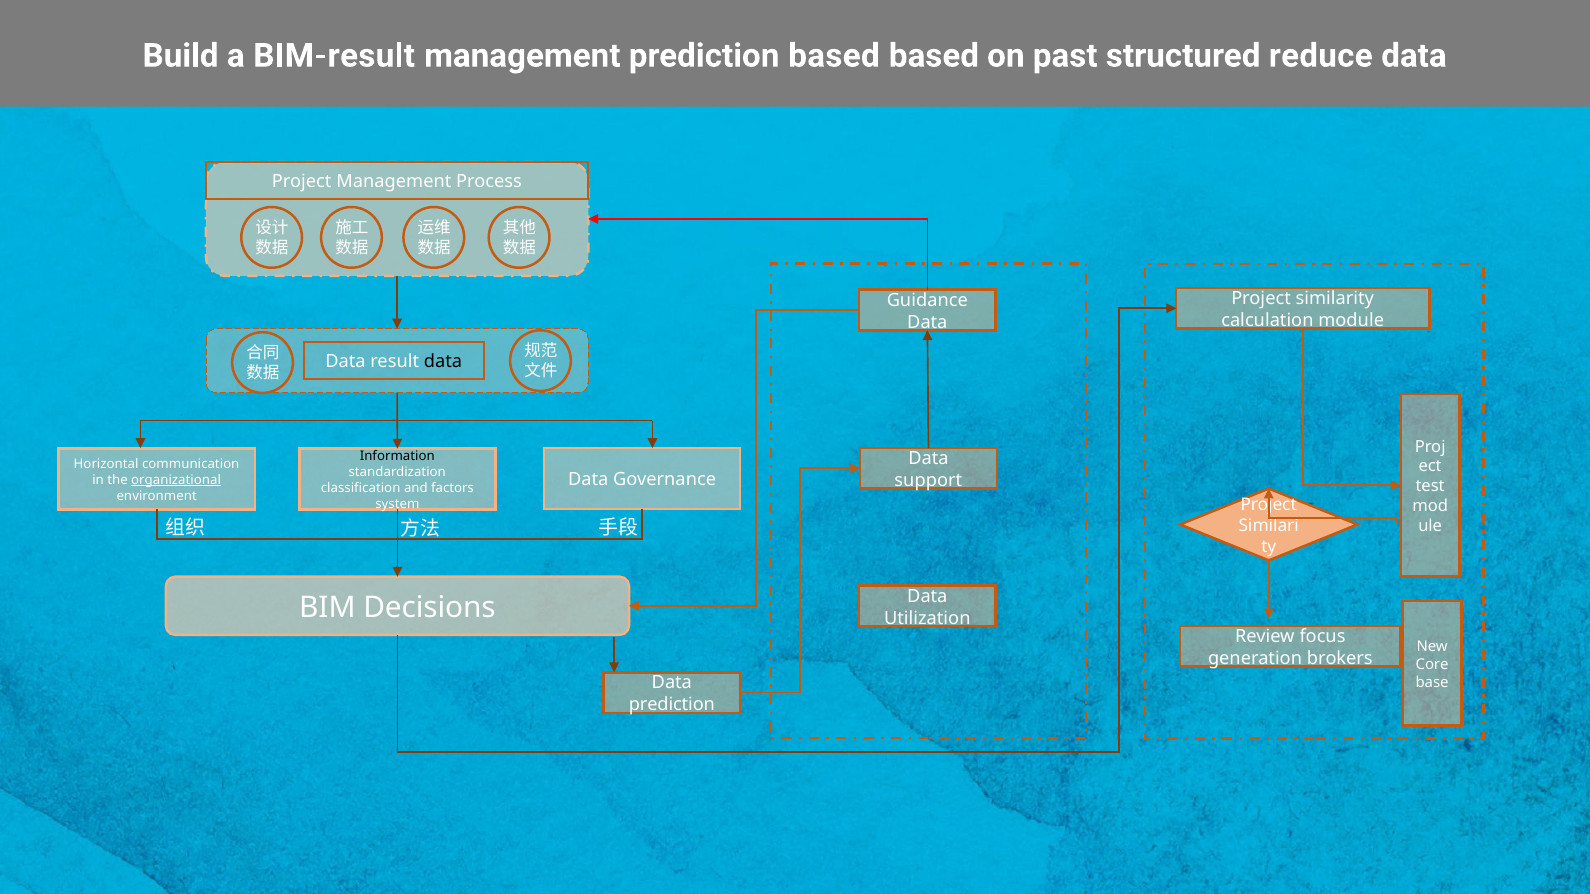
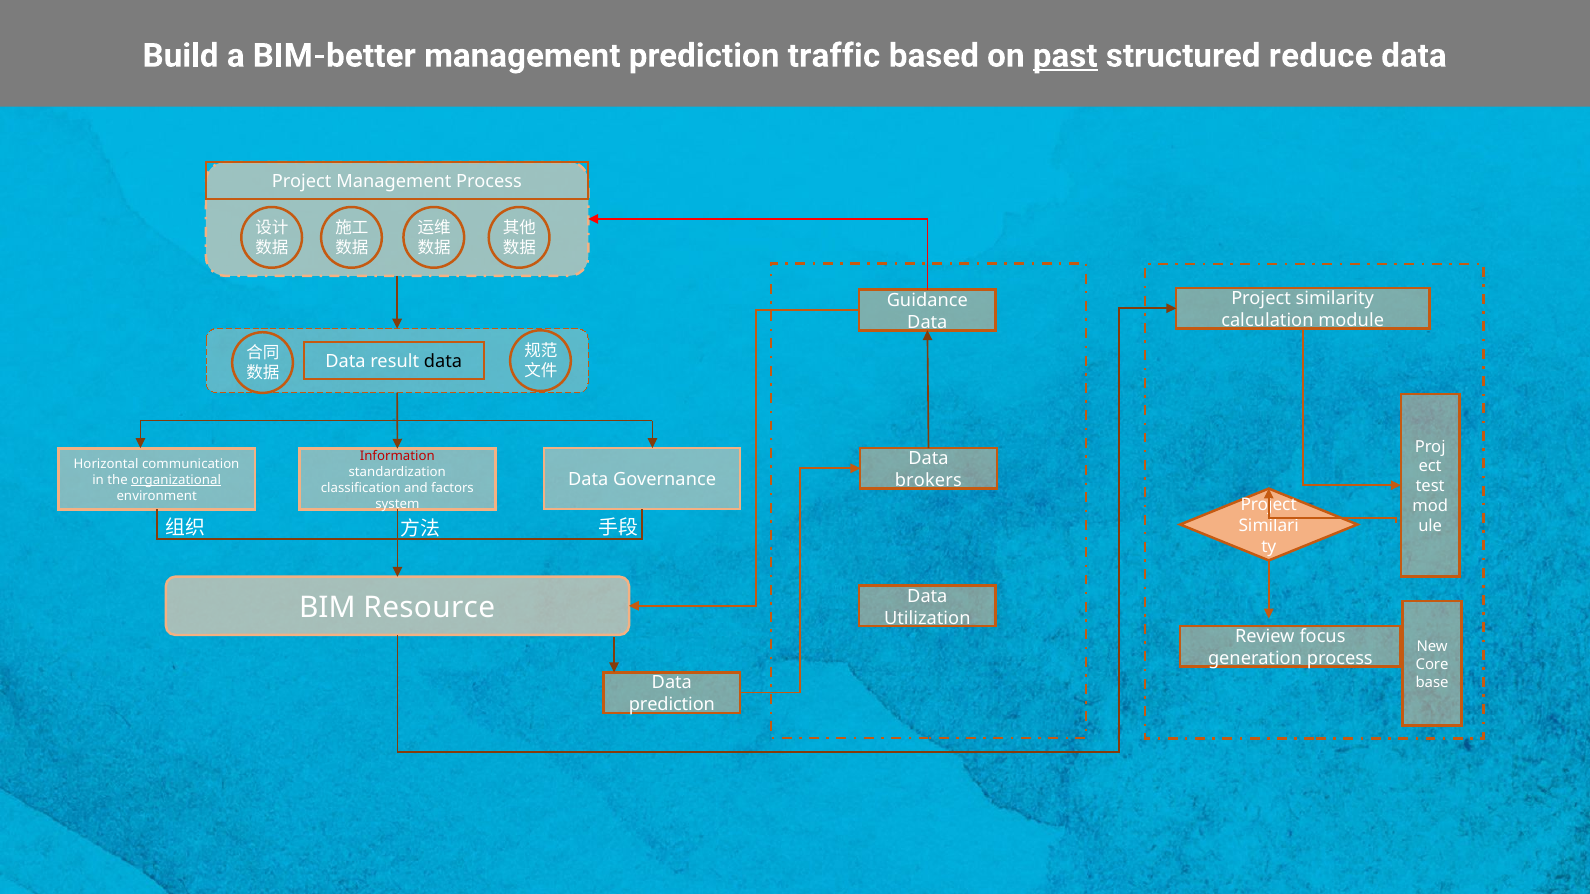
BIM-result: BIM-result -> BIM-better (334, 56)
prediction based: based -> traffic (834, 56)
past underline: none -> present (1065, 56)
Information colour: black -> red (397, 456)
support: support -> brokers (928, 481)
Decisions: Decisions -> Resource (429, 608)
generation brokers: brokers -> process (1340, 659)
